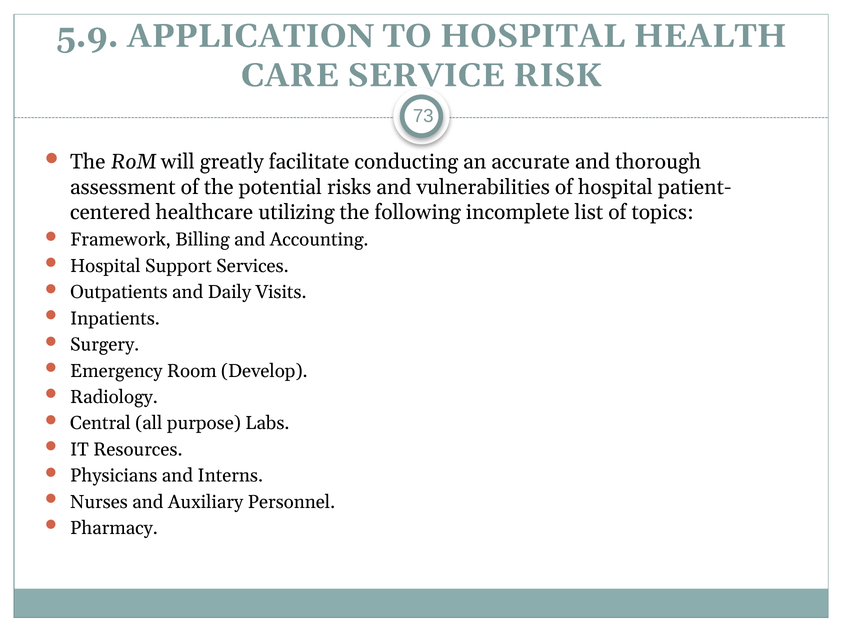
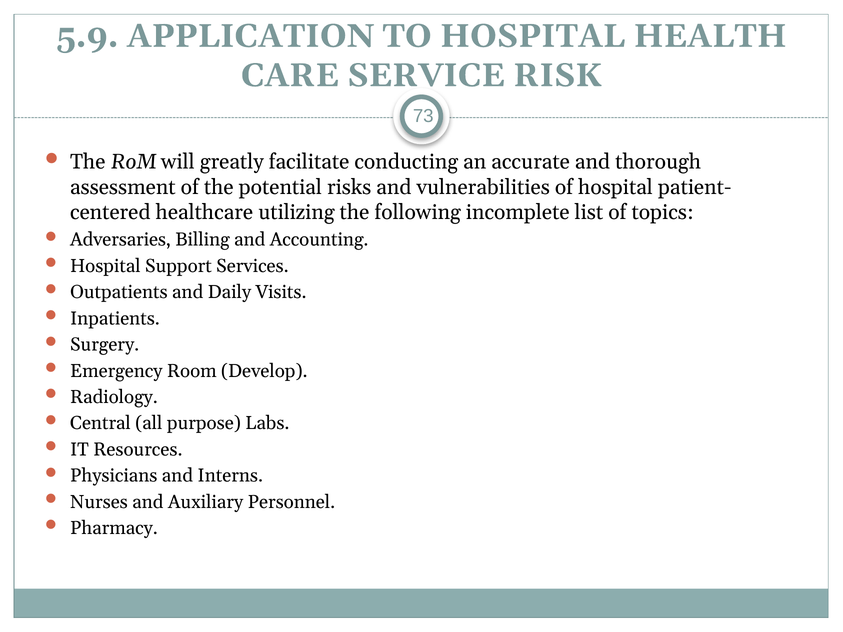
Framework: Framework -> Adversaries (121, 240)
